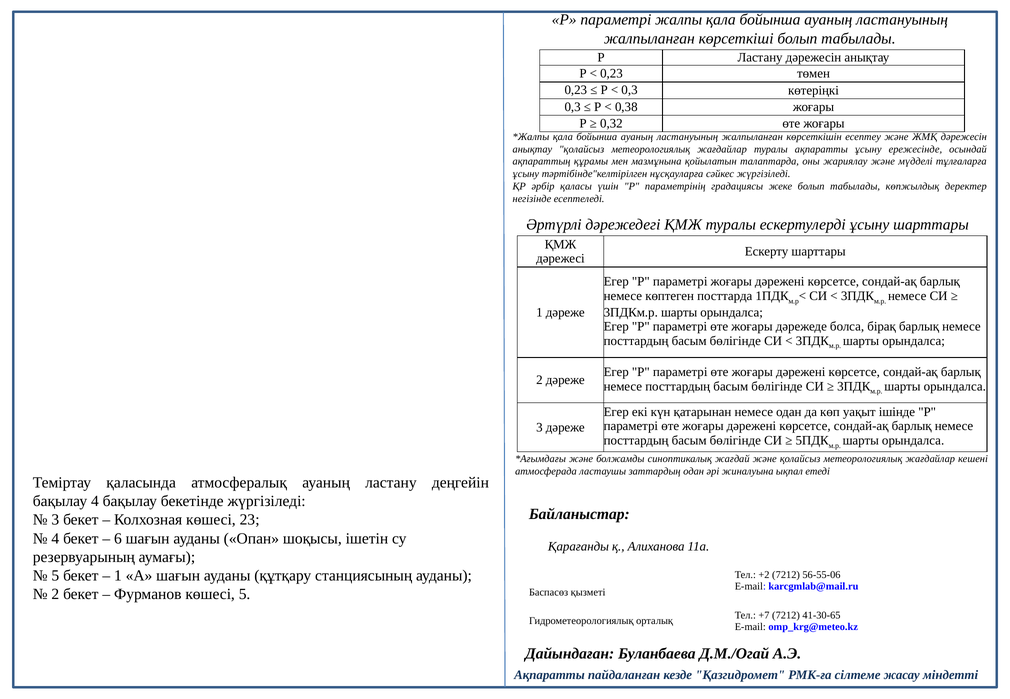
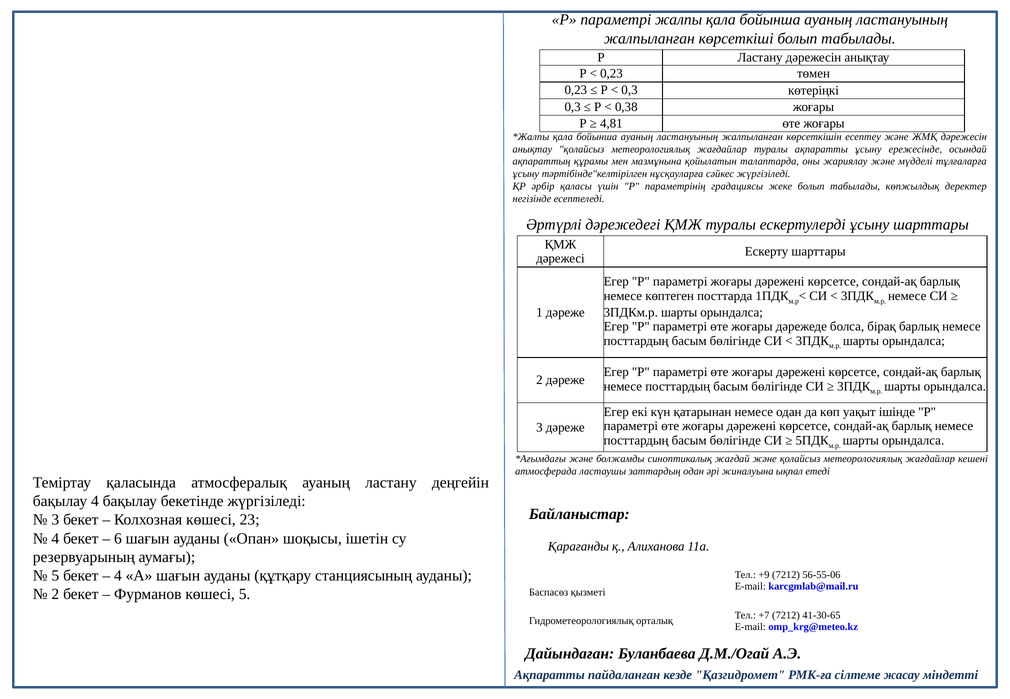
0,32: 0,32 -> 4,81 (611, 124)
1: 1 -> 4 (118, 576)
+2: +2 -> +9 (764, 575)
